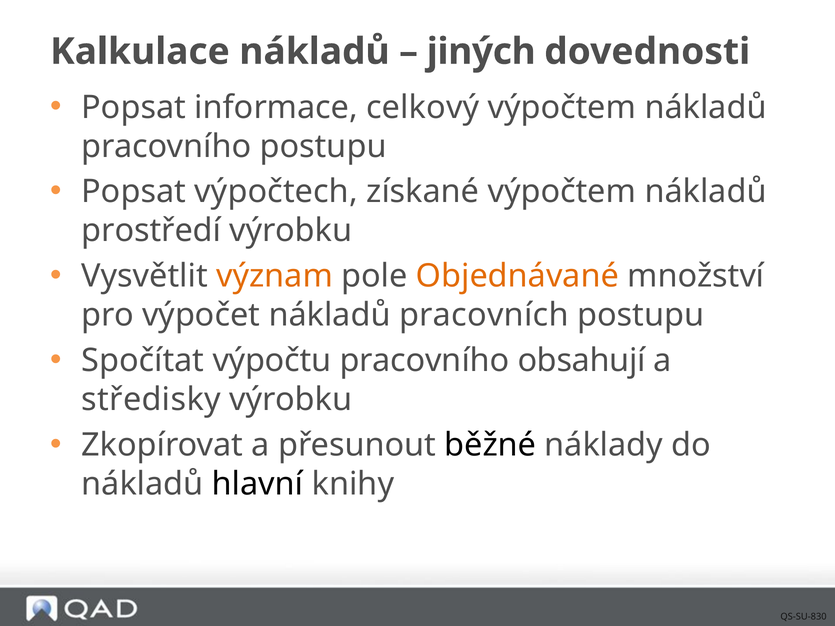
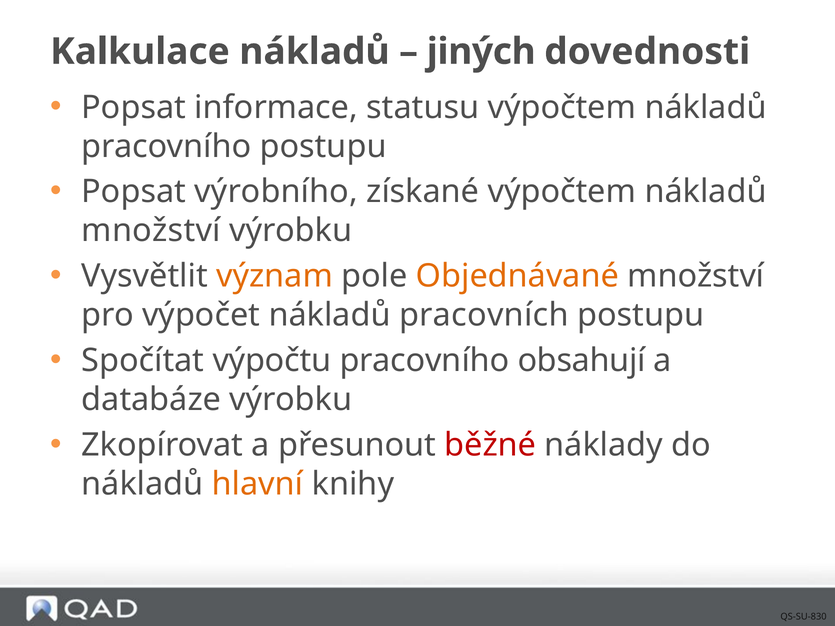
celkový: celkový -> statusu (423, 107)
výpočtech: výpočtech -> výrobního (276, 192)
prostředí: prostředí -> množství (151, 231)
středisky: středisky -> databáze (151, 400)
běžné colour: black -> red (490, 445)
hlavní colour: black -> orange (258, 484)
